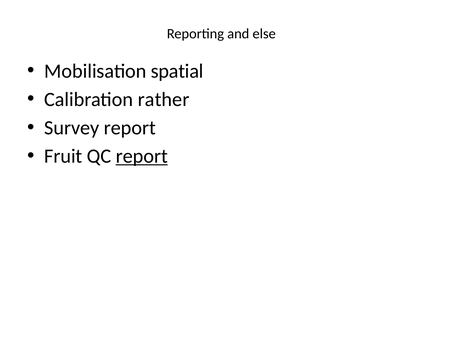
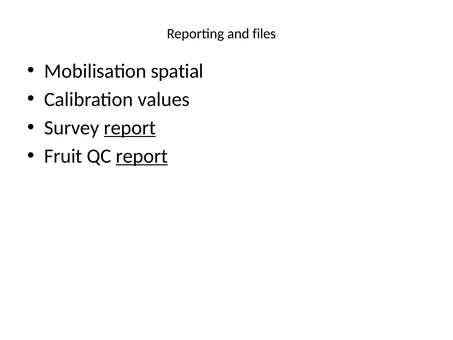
else: else -> files (264, 34)
rather: rather -> values (164, 99)
report underline: none -> present (130, 128)
